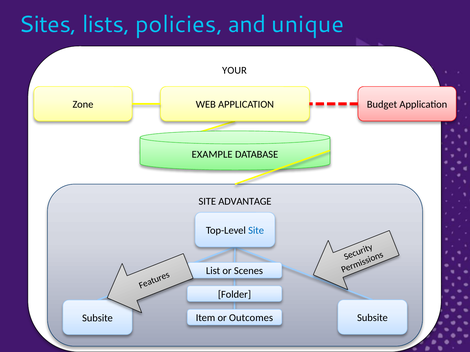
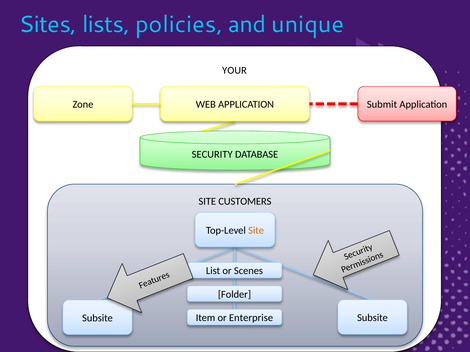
Budget: Budget -> Submit (382, 105)
EXAMPLE: EXAMPLE -> SECURITY (212, 155)
ADVANTAGE: ADVANTAGE -> CUSTOMERS (245, 202)
Site colour: blue -> orange (256, 231)
Outcomes: Outcomes -> Enterprise (251, 318)
